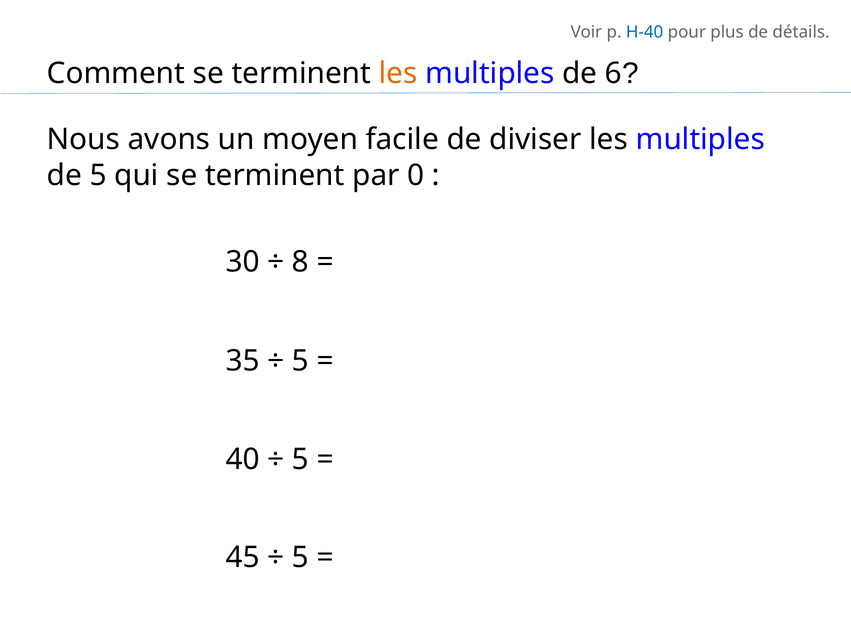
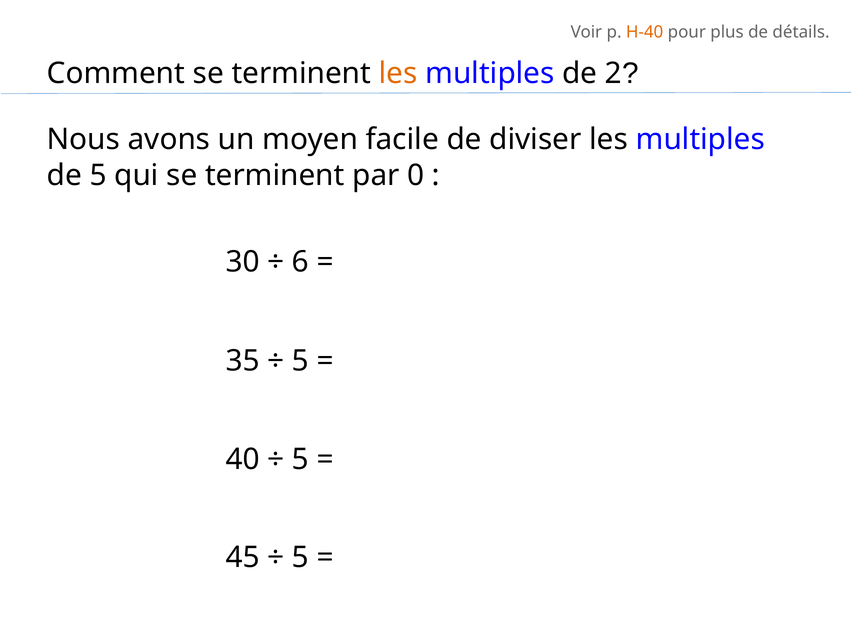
H-40 colour: blue -> orange (645, 32)
6: 6 -> 2 (613, 74)
8: 8 -> 6 (300, 262)
